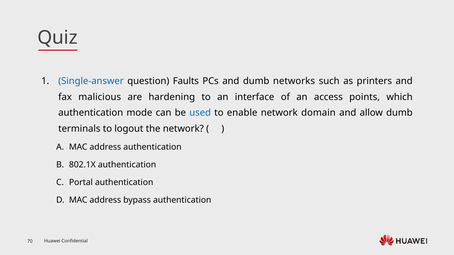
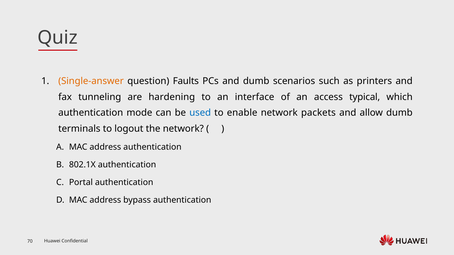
Single-answer colour: blue -> orange (91, 81)
networks: networks -> scenarios (294, 81)
malicious: malicious -> tunneling (100, 97)
points: points -> typical (365, 97)
domain: domain -> packets (318, 113)
